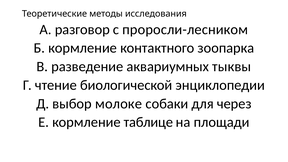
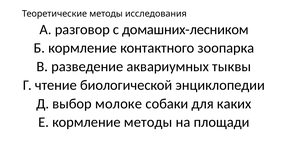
проросли-лесником: проросли-лесником -> домашних-лесником (185, 29)
через: через -> каких (234, 104)
кормление таблице: таблице -> методы (148, 122)
